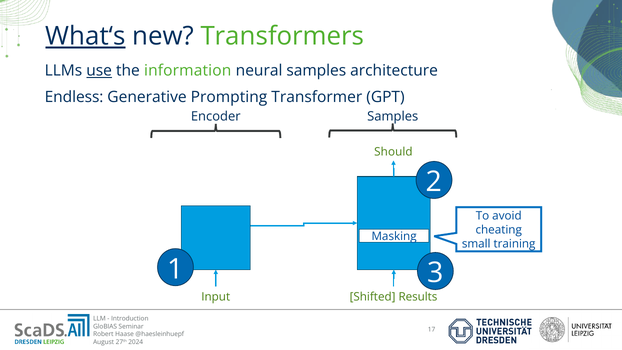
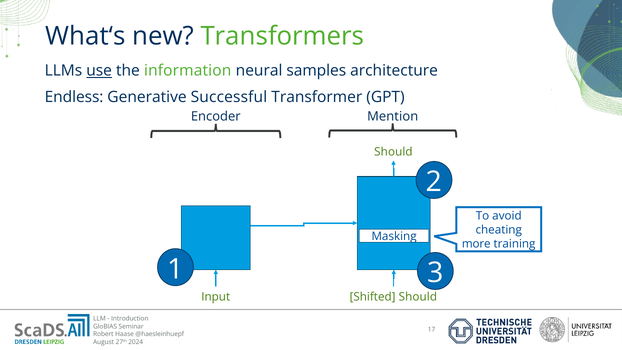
What‘s underline: present -> none (85, 36)
Prompting: Prompting -> Successful (229, 97)
Encoder Samples: Samples -> Mention (393, 116)
small: small -> more (476, 244)
Shifted Results: Results -> Should (418, 297)
